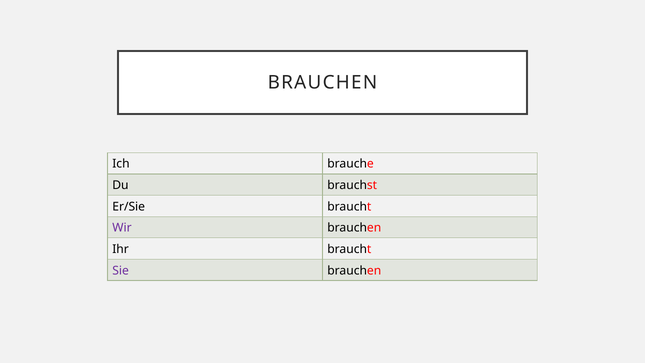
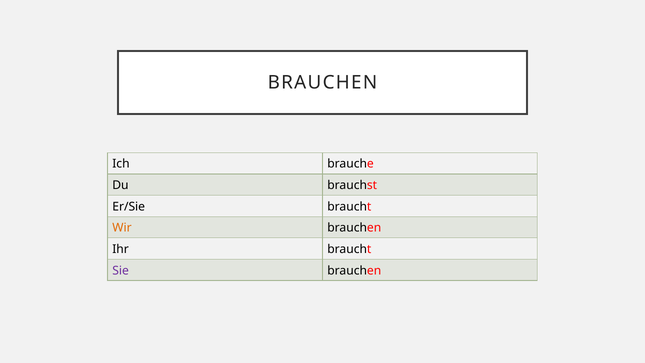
Wir colour: purple -> orange (122, 228)
